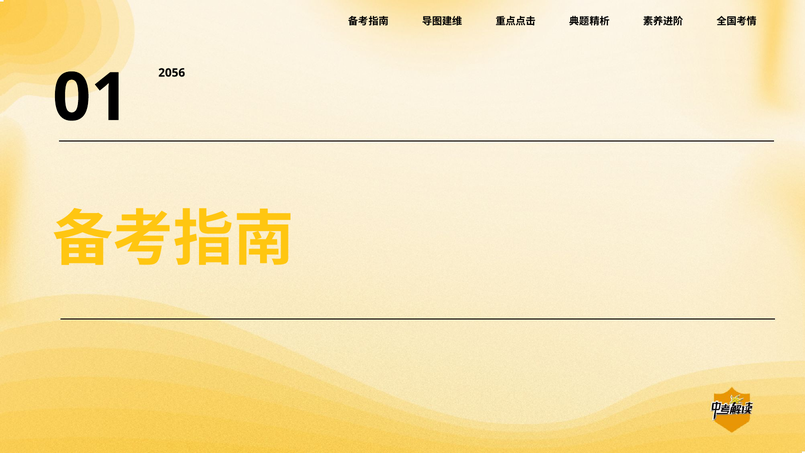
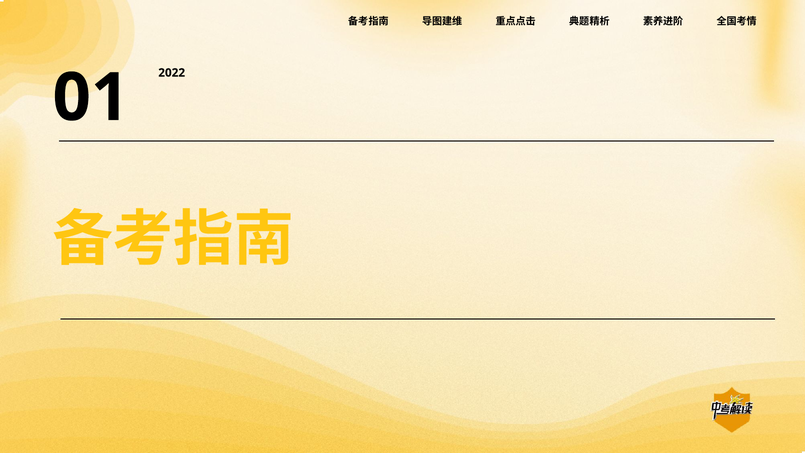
2056: 2056 -> 2022 (172, 73)
